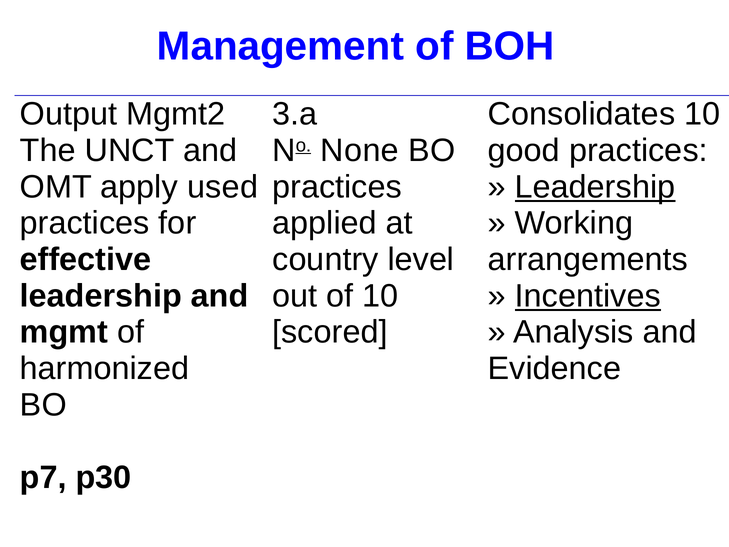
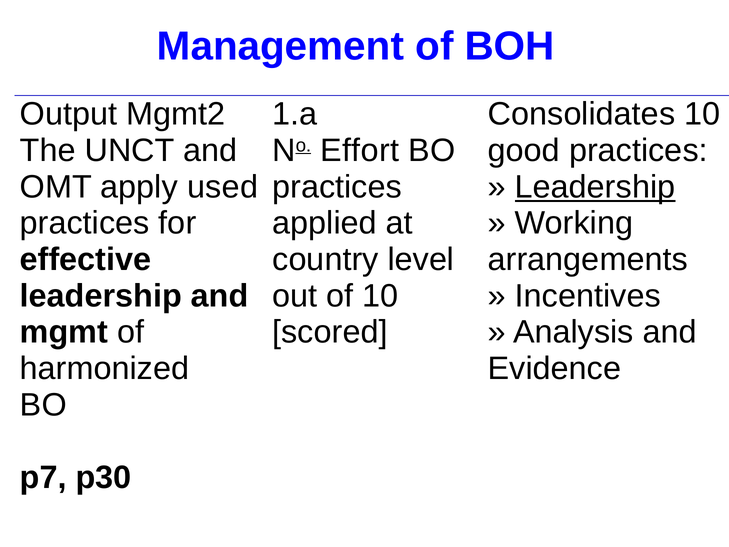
3.a: 3.a -> 1.a (295, 114)
None: None -> Effort (360, 150)
Incentives underline: present -> none (588, 296)
